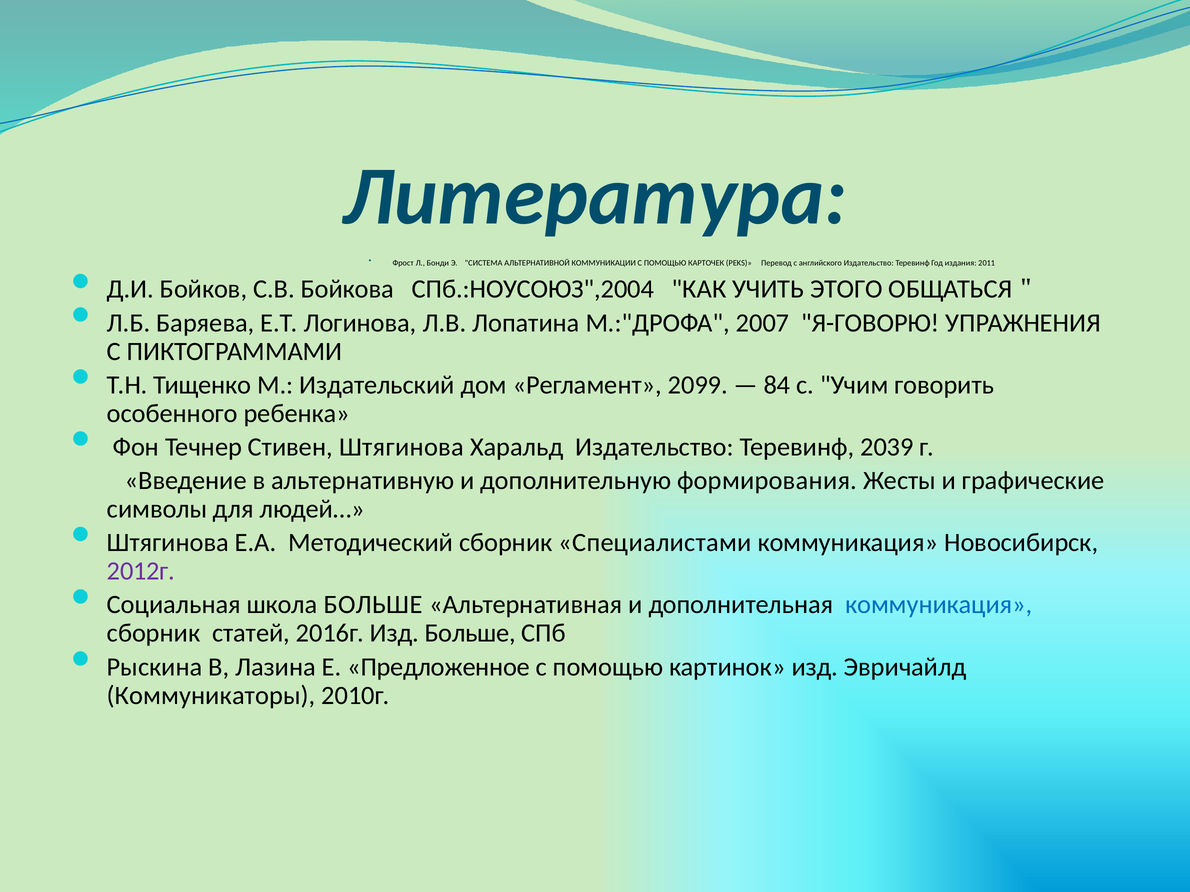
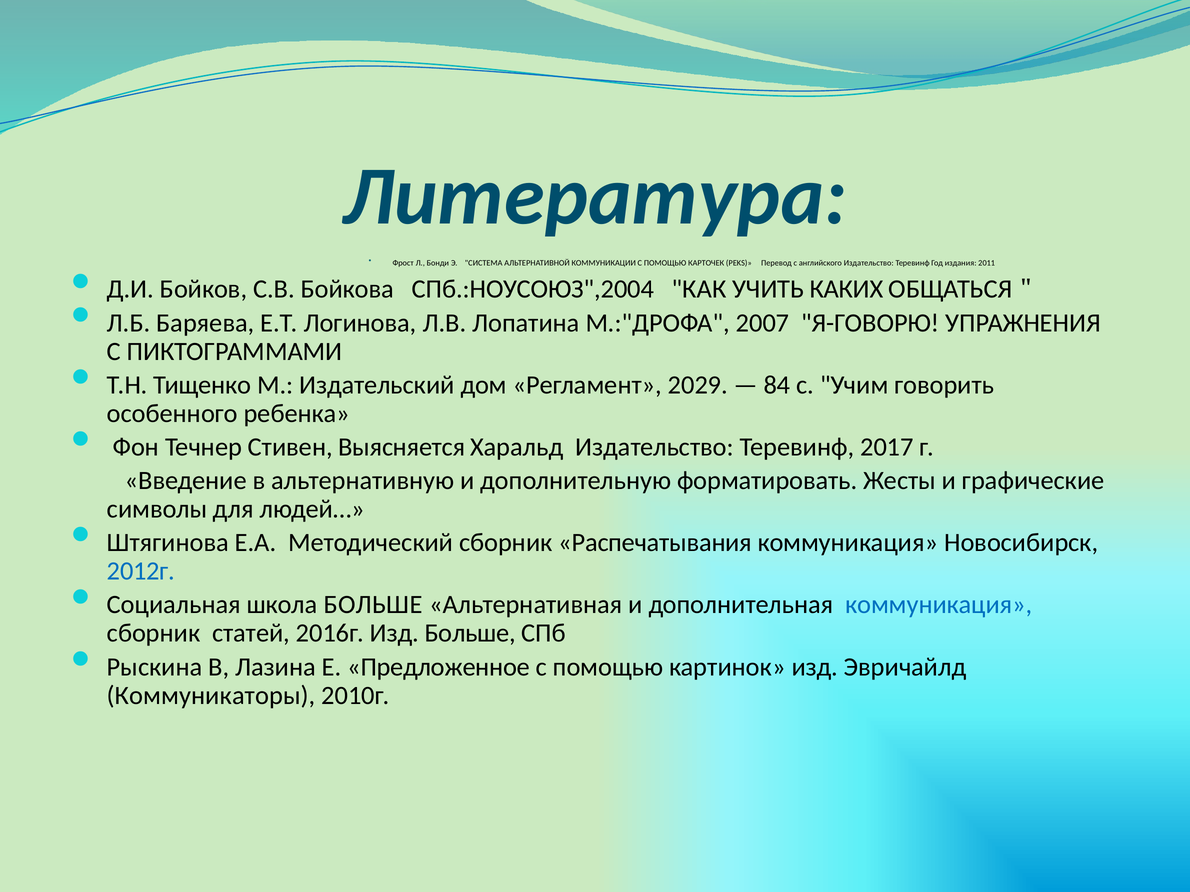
ЭТОГО: ЭТОГО -> КАКИХ (846, 289)
2099: 2099 -> 2029 (698, 385)
Стивен Штягинова: Штягинова -> Выясняется (402, 447)
2039: 2039 -> 2017 (887, 447)
формирования: формирования -> форматировать (767, 481)
Специалистами: Специалистами -> Распечатывания (655, 543)
2012г colour: purple -> blue (141, 571)
